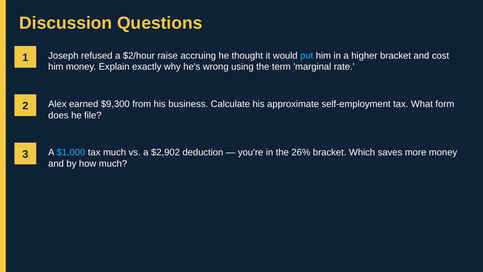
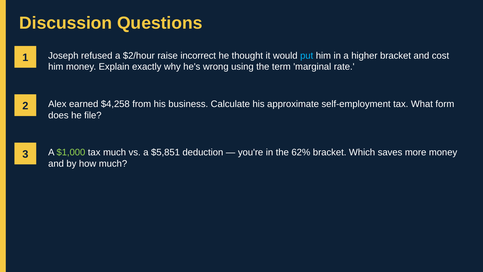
accruing: accruing -> incorrect (198, 56)
$9,300: $9,300 -> $4,258 (115, 104)
$1,000 colour: light blue -> light green (71, 152)
$2,902: $2,902 -> $5,851 (166, 152)
26%: 26% -> 62% (301, 152)
